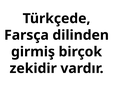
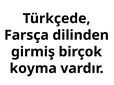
zekidir: zekidir -> koyma (33, 69)
